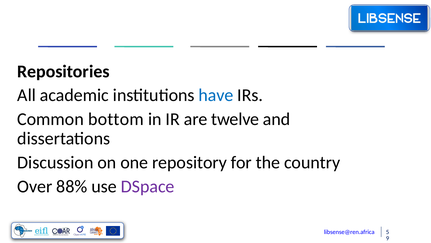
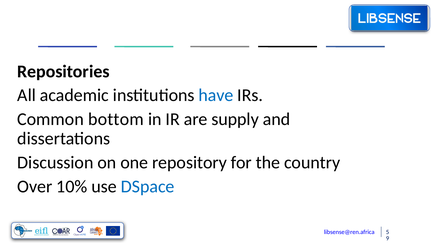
twelve: twelve -> supply (235, 119)
88%: 88% -> 10% (72, 186)
DSpace colour: purple -> blue (148, 186)
